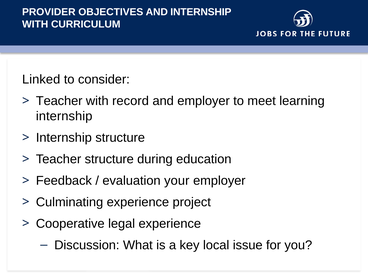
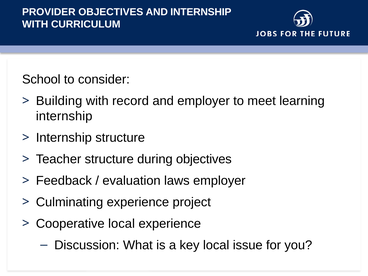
Linked: Linked -> School (41, 79)
Teacher: Teacher -> Building (59, 101)
during education: education -> objectives (204, 159)
your: your -> laws (177, 181)
Cooperative legal: legal -> local (122, 224)
